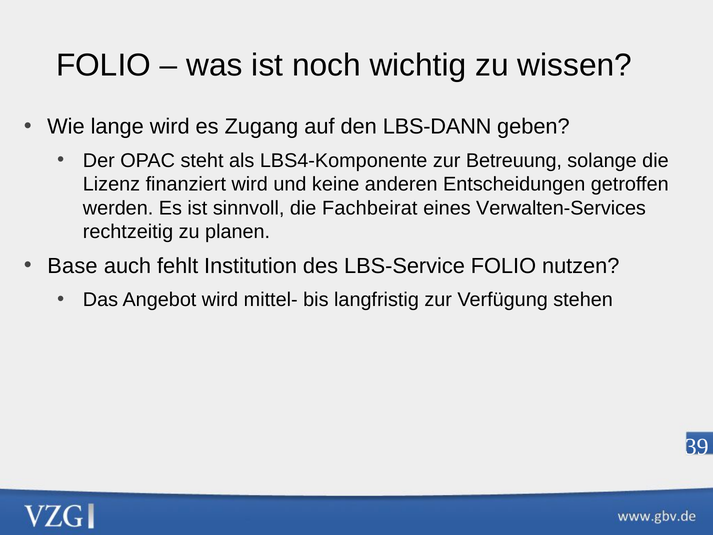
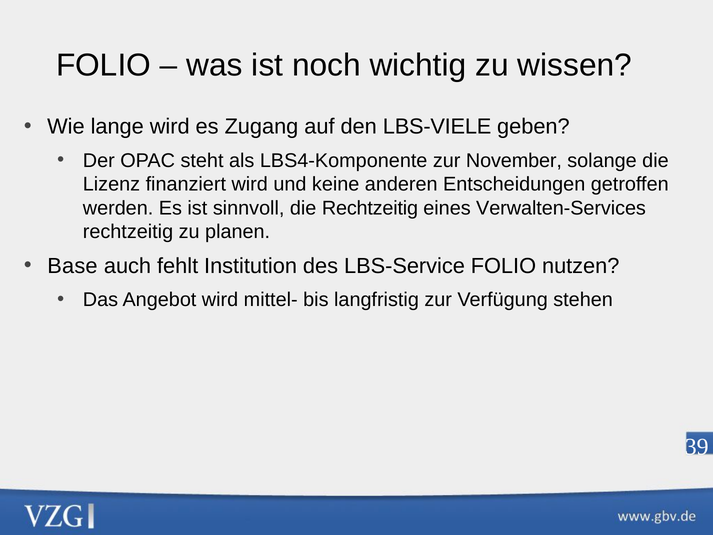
LBS-DANN: LBS-DANN -> LBS-VIELE (437, 127)
Betreuung: Betreuung -> November (514, 160)
die Fachbeirat: Fachbeirat -> Rechtzeitig (370, 208)
